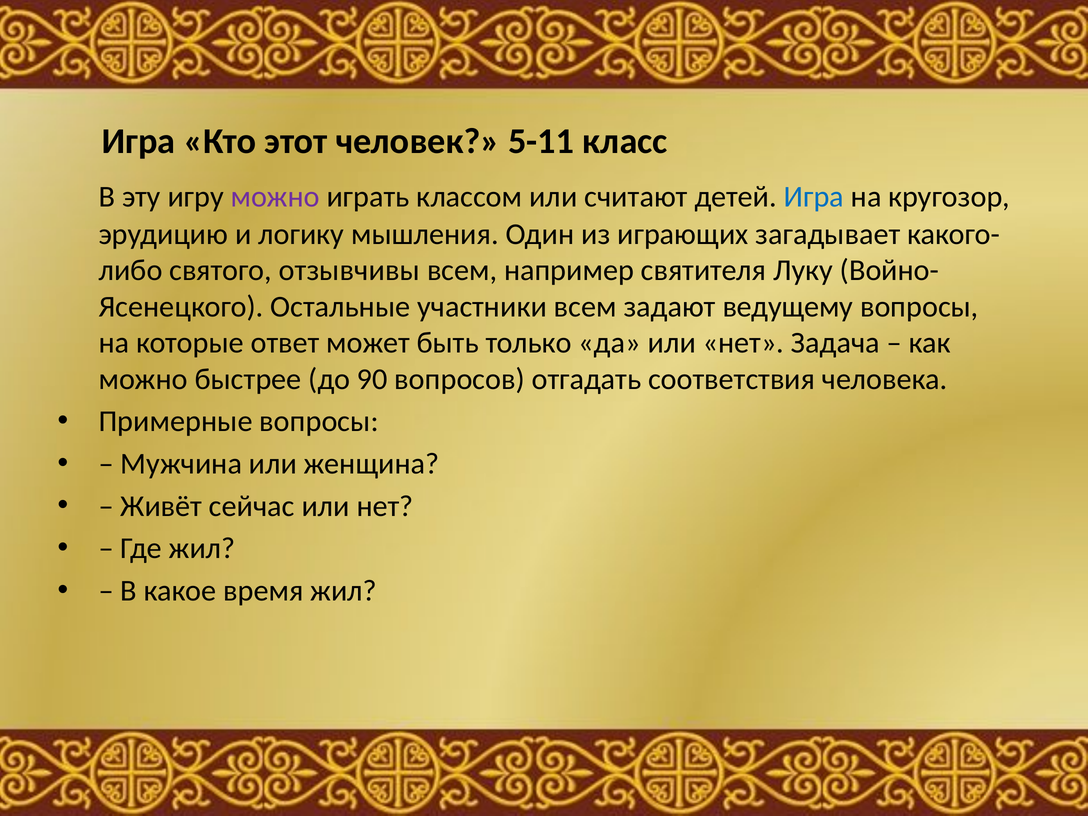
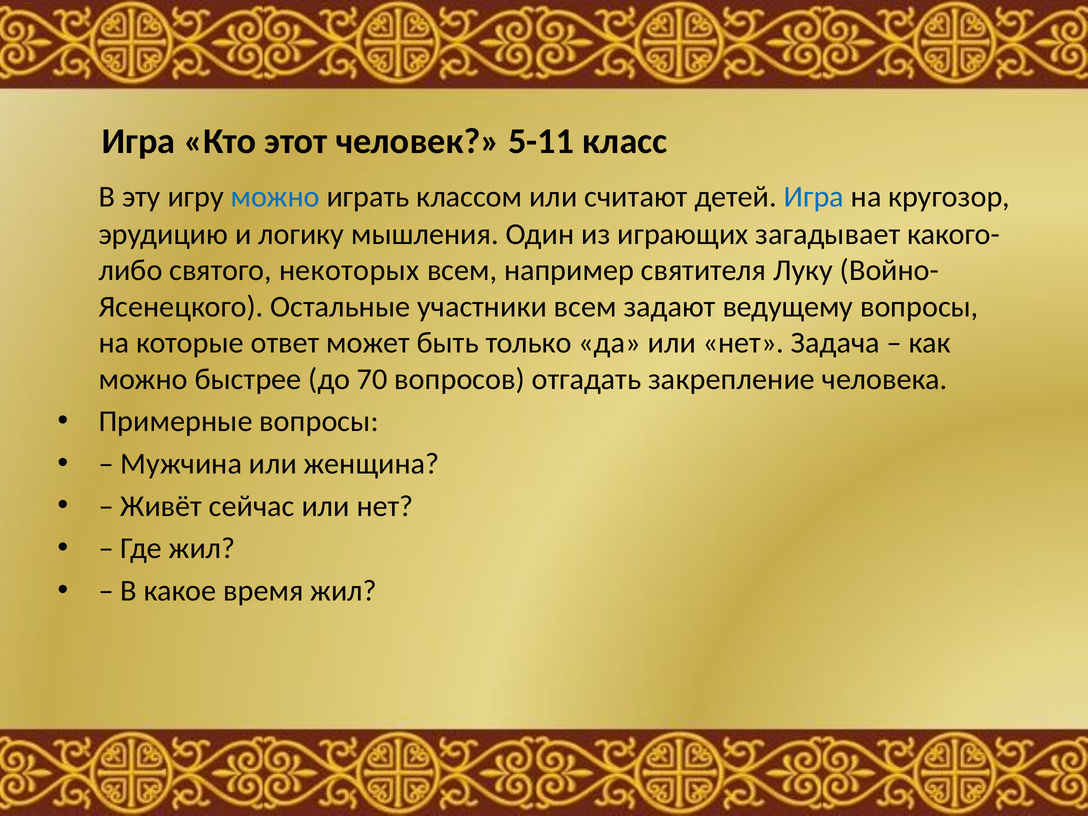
можно colour: purple -> blue (275, 197)
отзывчивы: отзывчивы -> некоторых (349, 270)
90: 90 -> 70 (372, 379)
соответствия: соответствия -> закрепление (732, 379)
